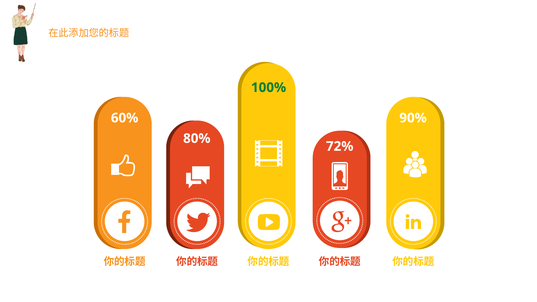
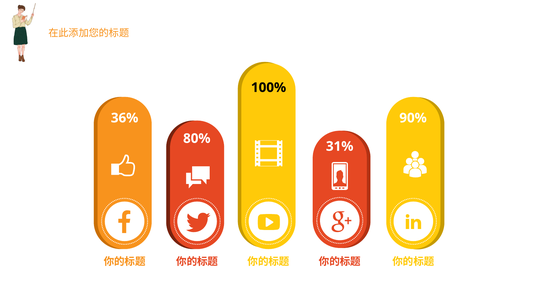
100% colour: green -> black (269, 88)
60%: 60% -> 36% (125, 118)
72%: 72% -> 31% (340, 146)
